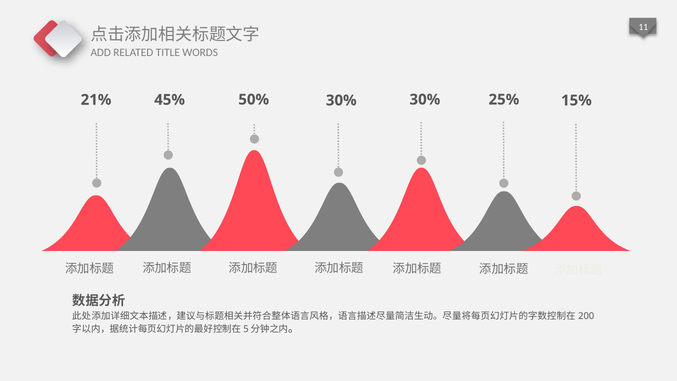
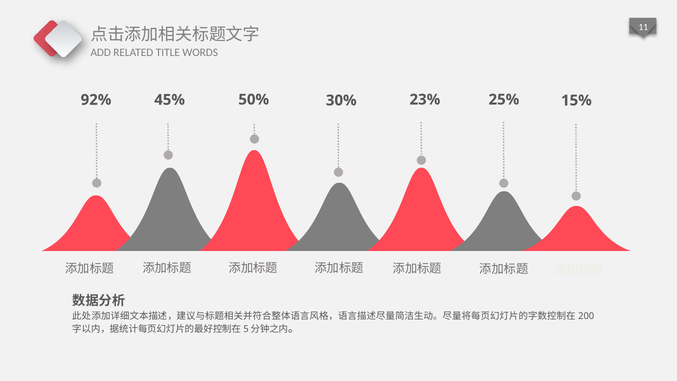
30%: 30% -> 23% (425, 100)
21%: 21% -> 92% (96, 100)
